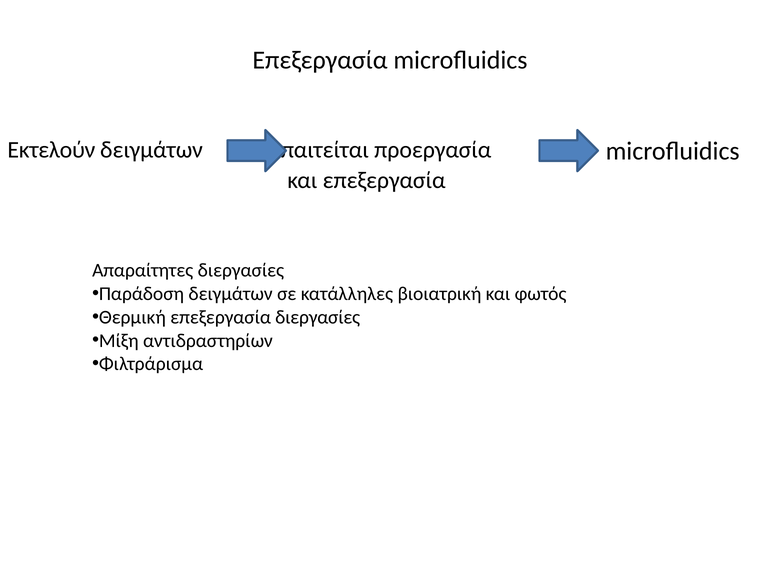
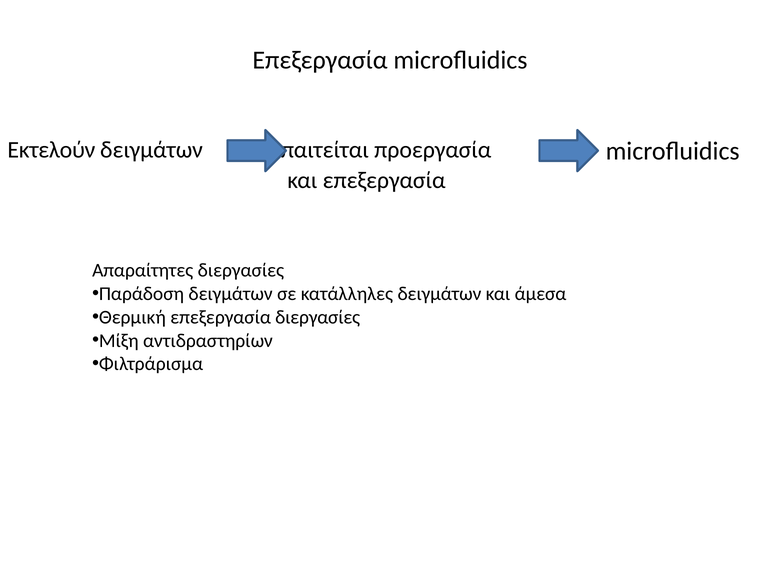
κατάλληλες βιοιατρική: βιοιατρική -> δειγμάτων (439, 294)
φωτός: φωτός -> άμεσα (541, 294)
